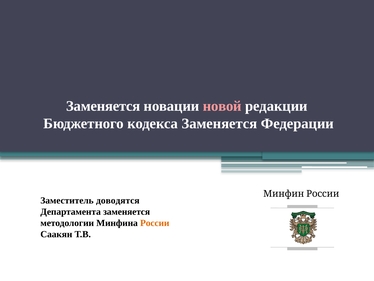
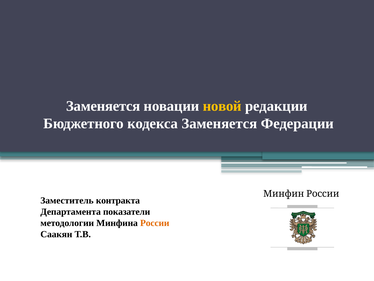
новой colour: pink -> yellow (222, 106)
доводятся: доводятся -> контракта (118, 200)
Департамента заменяется: заменяется -> показатели (127, 211)
